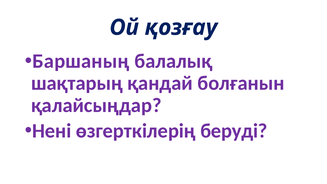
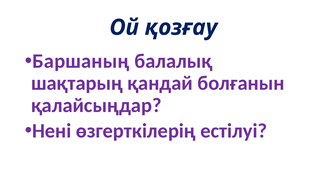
беруді: беруді -> естілуі (234, 131)
